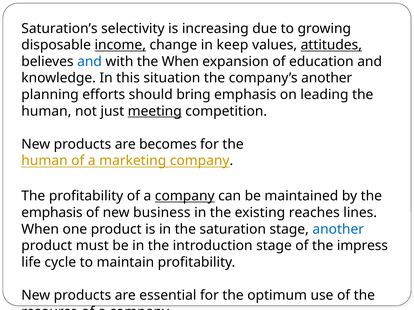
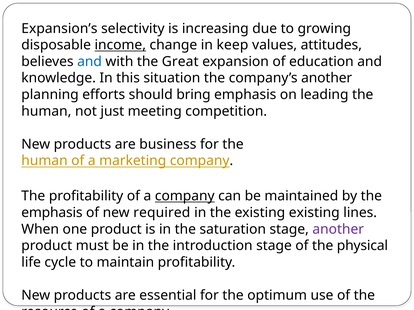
Saturation’s: Saturation’s -> Expansion’s (59, 29)
attitudes underline: present -> none (331, 45)
the When: When -> Great (180, 62)
meeting underline: present -> none (155, 111)
becomes: becomes -> business (168, 144)
business: business -> required (162, 213)
existing reaches: reaches -> existing (314, 213)
another colour: blue -> purple (338, 230)
impress: impress -> physical (362, 246)
